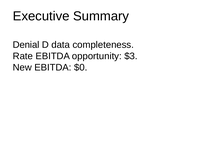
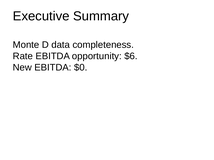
Denial: Denial -> Monte (26, 45)
$3: $3 -> $6 (131, 56)
